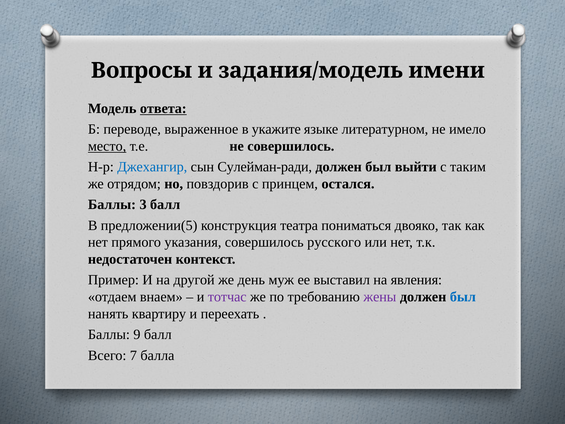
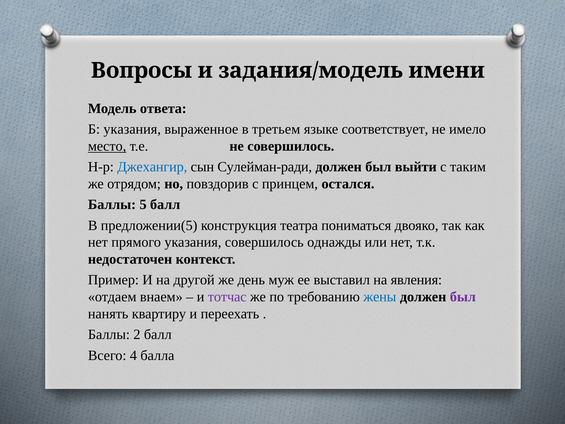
ответа underline: present -> none (163, 108)
Б переводе: переводе -> указания (132, 129)
укажите: укажите -> третьем (276, 129)
литературном: литературном -> соответствует (385, 129)
3: 3 -> 5 (143, 205)
русского: русского -> однажды (334, 242)
жены colour: purple -> blue (380, 297)
был colour: blue -> purple (463, 297)
9: 9 -> 2 (137, 334)
7: 7 -> 4 (133, 355)
